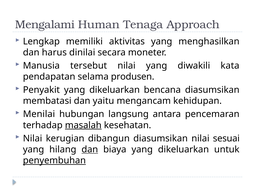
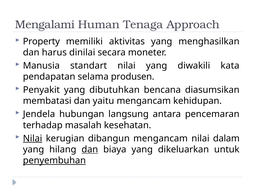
Lengkap: Lengkap -> Property (41, 41)
tersebut: tersebut -> standart (89, 66)
Penyakit yang dikeluarkan: dikeluarkan -> dibutuhkan (115, 90)
Menilai: Menilai -> Jendela (39, 114)
masalah underline: present -> none (83, 125)
Nilai underline: none -> present (33, 139)
dibangun diasumsikan: diasumsikan -> mengancam (161, 139)
sesuai: sesuai -> dalam (226, 139)
